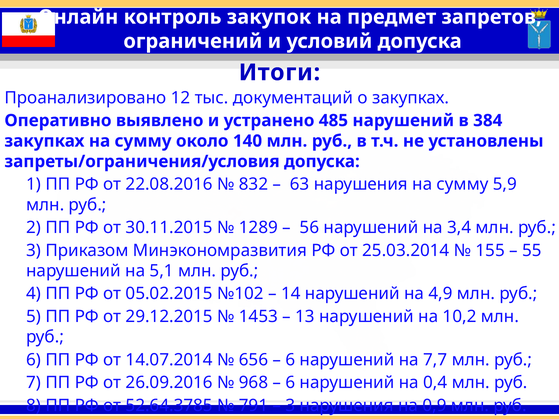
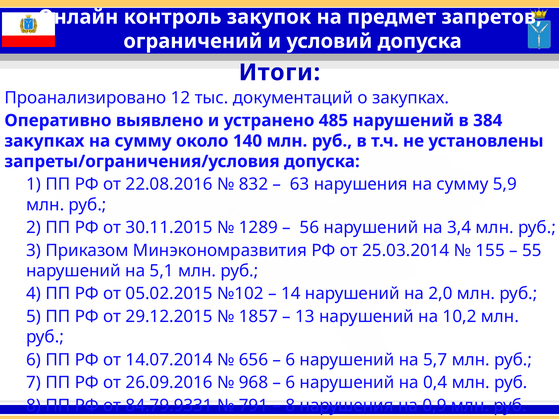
4,9: 4,9 -> 2,0 (440, 294)
1453: 1453 -> 1857 (258, 317)
7,7: 7,7 -> 5,7 (435, 360)
52.64.3785: 52.64.3785 -> 84.79.9331 (169, 406)
3: 3 -> 8 (290, 406)
